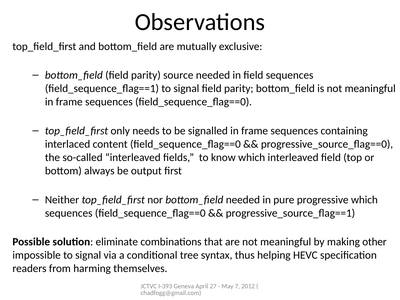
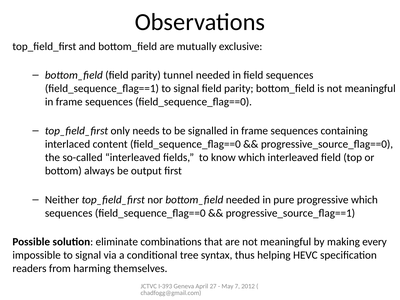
source: source -> tunnel (178, 75)
other: other -> every (375, 242)
